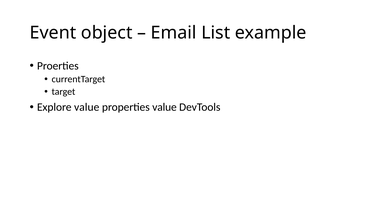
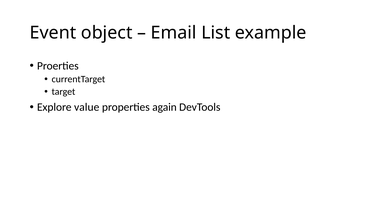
properties value: value -> again (164, 107)
